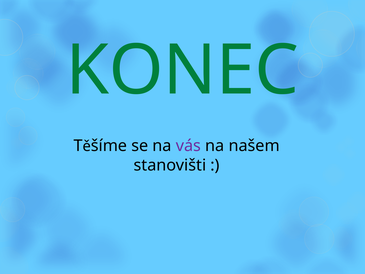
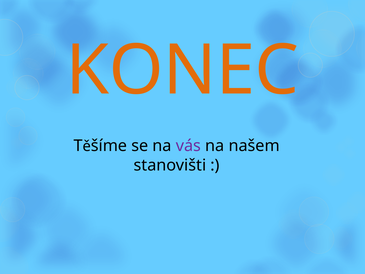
KONEC colour: green -> orange (182, 71)
